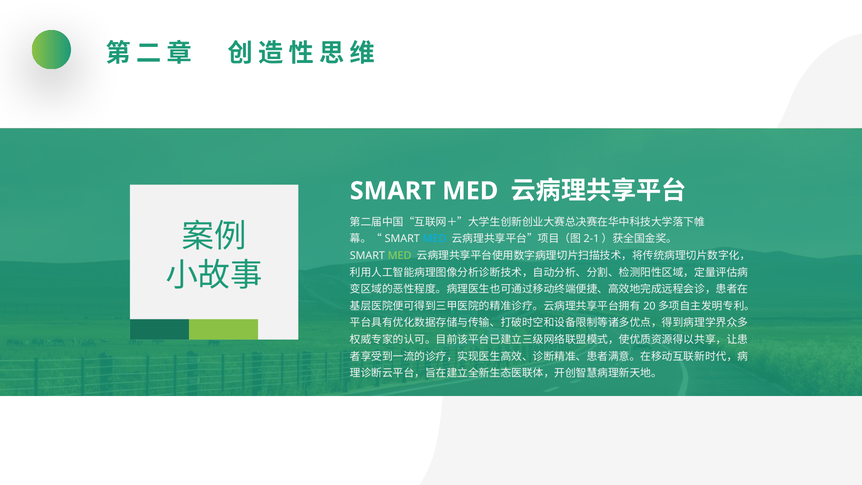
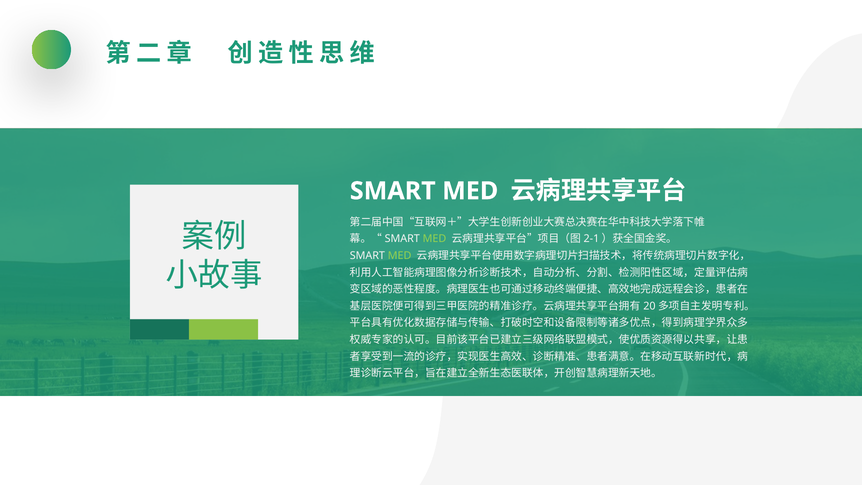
MED colour: light blue -> light green (434, 239)
